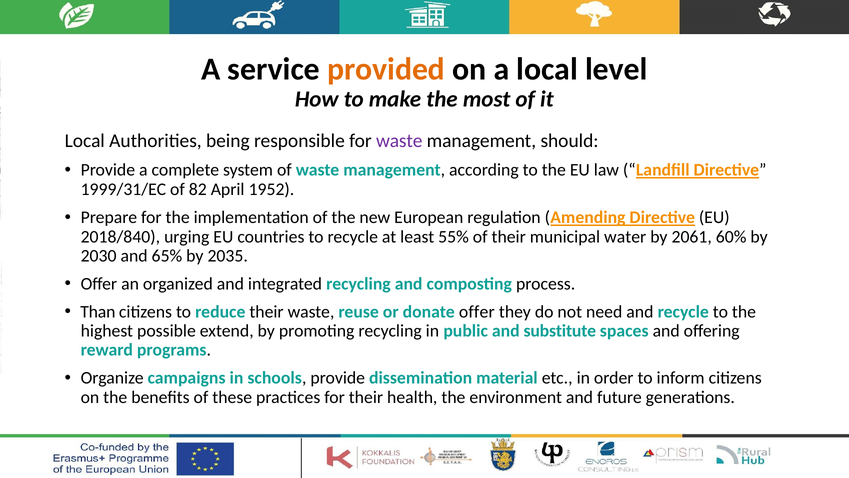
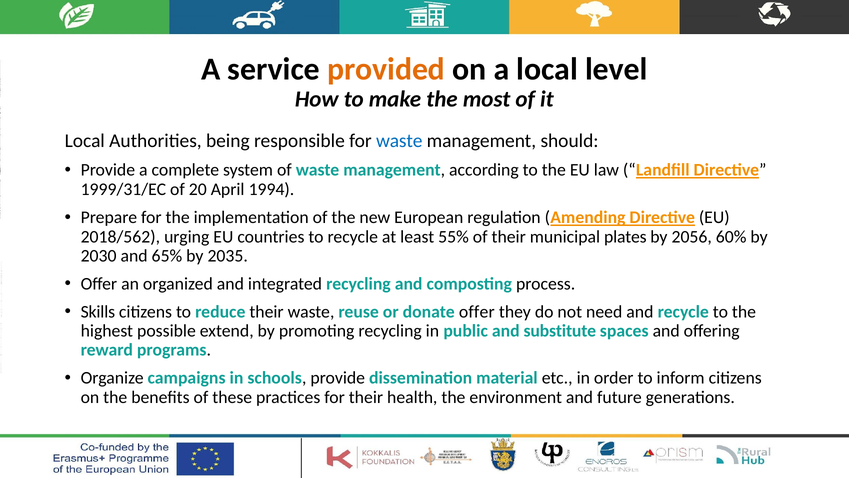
waste colour: purple -> blue (399, 141)
82: 82 -> 20 (198, 189)
1952: 1952 -> 1994 (271, 189)
2018/840: 2018/840 -> 2018/562 (120, 237)
water: water -> plates (625, 237)
2061: 2061 -> 2056 (692, 237)
Than: Than -> Skills (98, 312)
